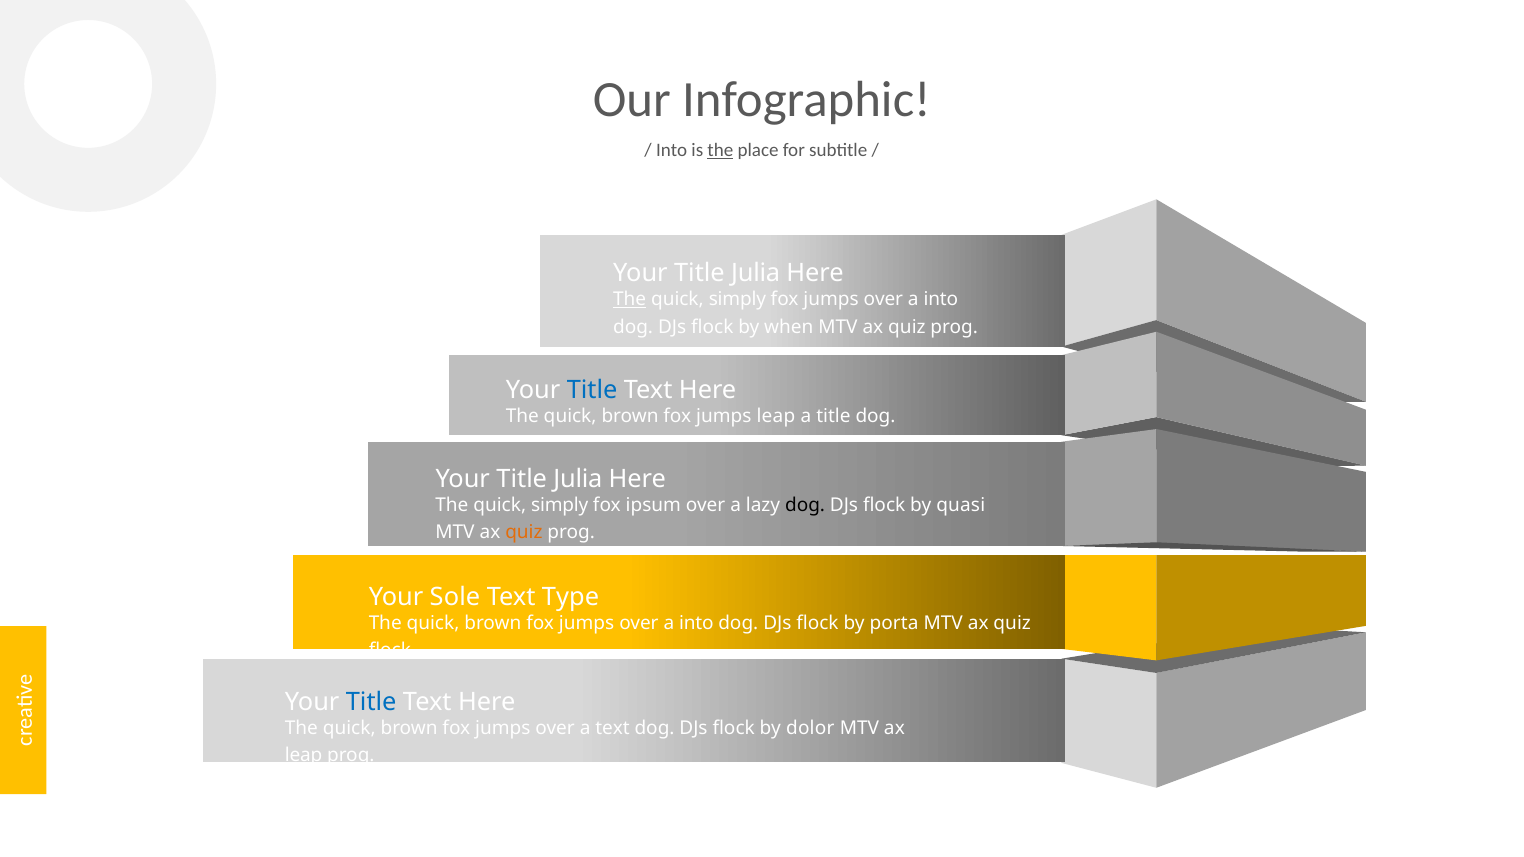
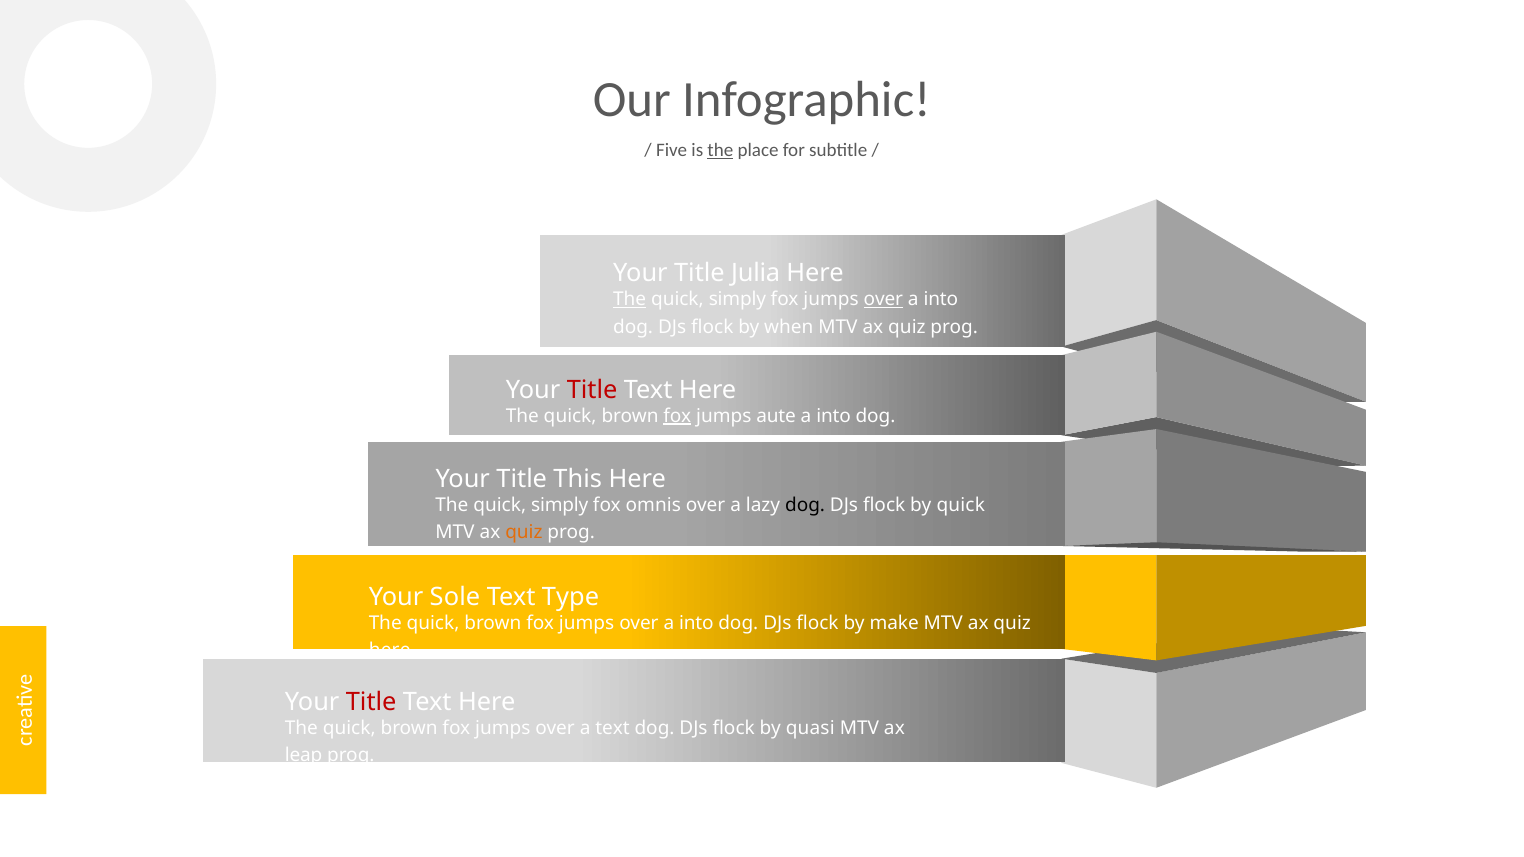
Into: Into -> Five (672, 151)
over underline: none -> present (883, 299)
Title colour: blue -> red (592, 390)
fox underline: none -> present (677, 416)
jumps leap: leap -> aute (776, 416)
title: title -> into (834, 416)
Julia: Julia -> This (578, 479)
ipsum: ipsum -> omnis (653, 505)
by quasi: quasi -> quick (961, 505)
porta: porta -> make (894, 623)
flock: flock -> here (392, 650)
Title colour: blue -> red (371, 702)
dolor: dolor -> quasi (810, 728)
